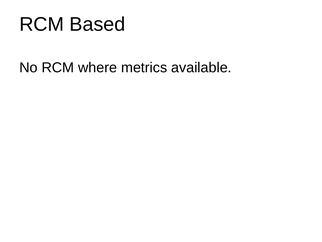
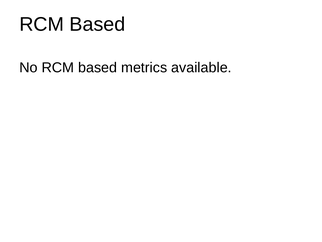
No RCM where: where -> based (98, 68)
